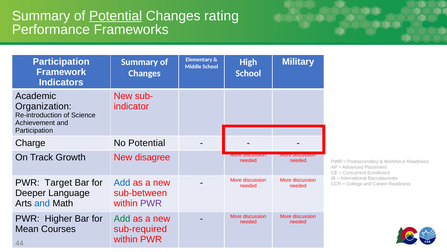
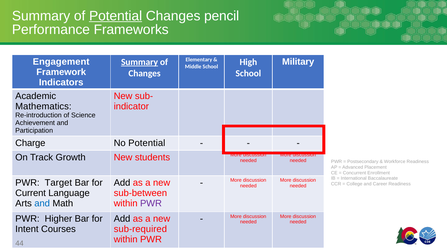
rating: rating -> pencil (222, 16)
Participation: Participation -> Engagement (61, 61)
Summary underline: none -> present (140, 62)
Organization: Organization -> Mathematics (43, 106)
disagree: disagree -> students (153, 157)
Add colour: blue -> black (122, 182)
Deeper: Deeper -> Current (31, 193)
Add colour: green -> black (122, 218)
Mean: Mean -> Intent (27, 229)
